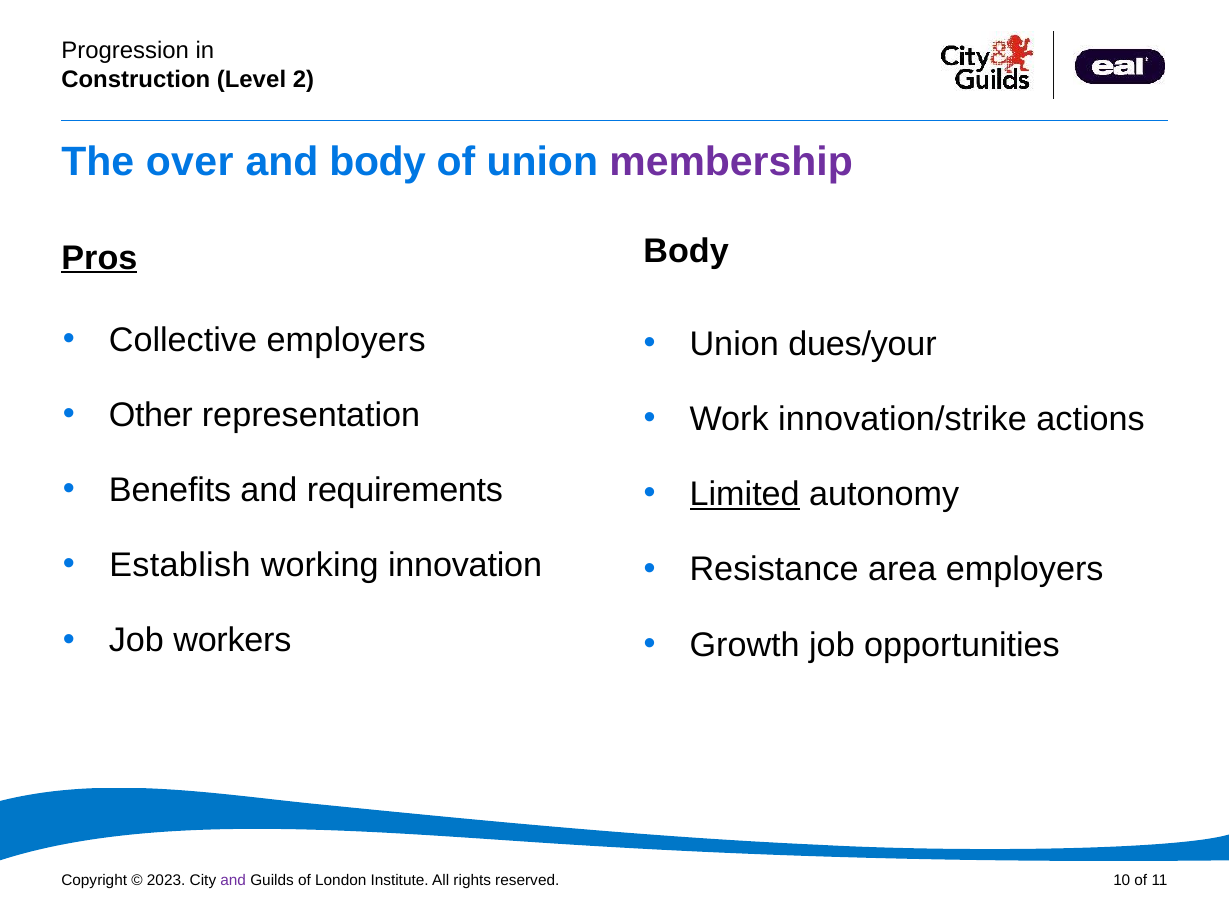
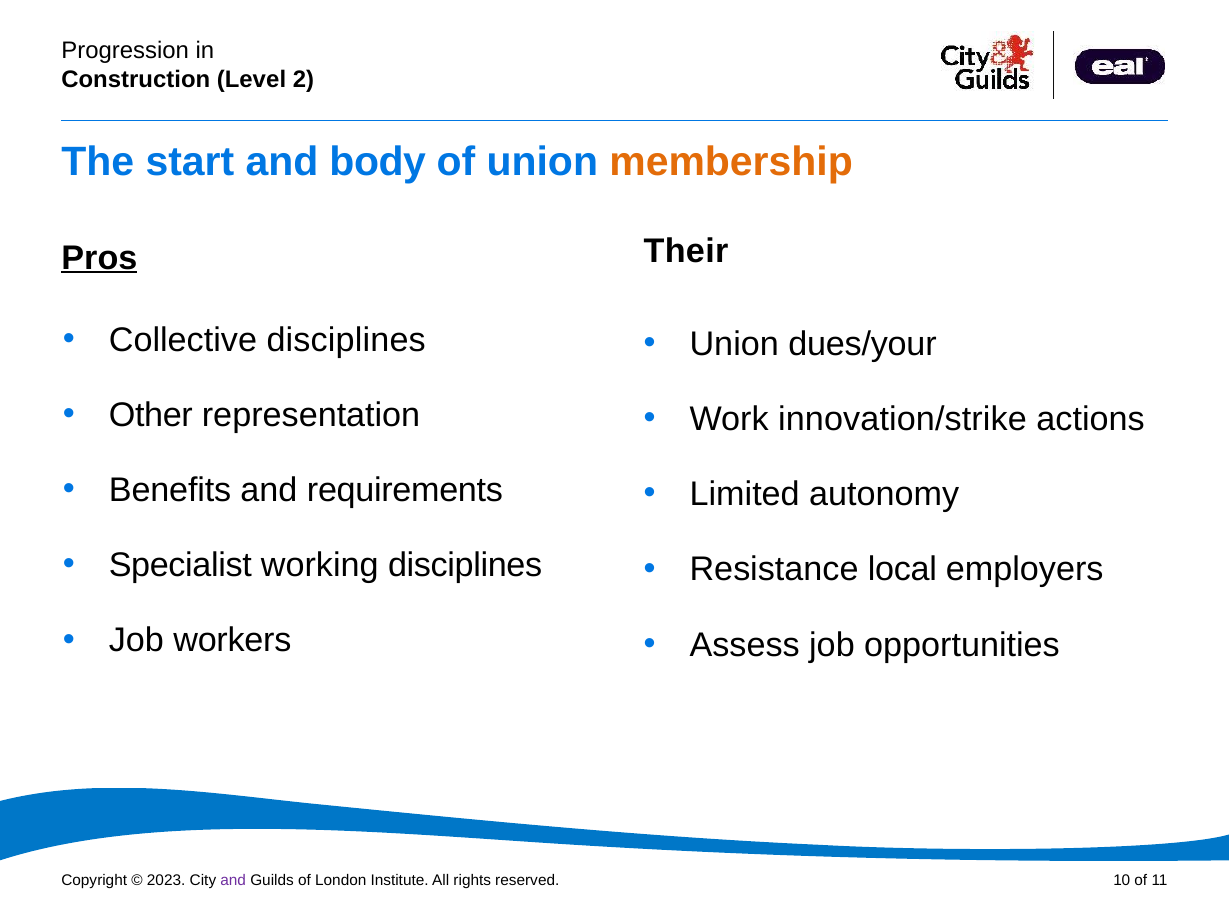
over: over -> start (190, 162)
membership colour: purple -> orange (731, 162)
Body: Body -> Their (686, 251)
Collective employers: employers -> disciplines (346, 341)
Limited underline: present -> none (745, 495)
Establish: Establish -> Specialist (180, 566)
working innovation: innovation -> disciplines (465, 566)
area: area -> local (902, 570)
Growth: Growth -> Assess (745, 645)
